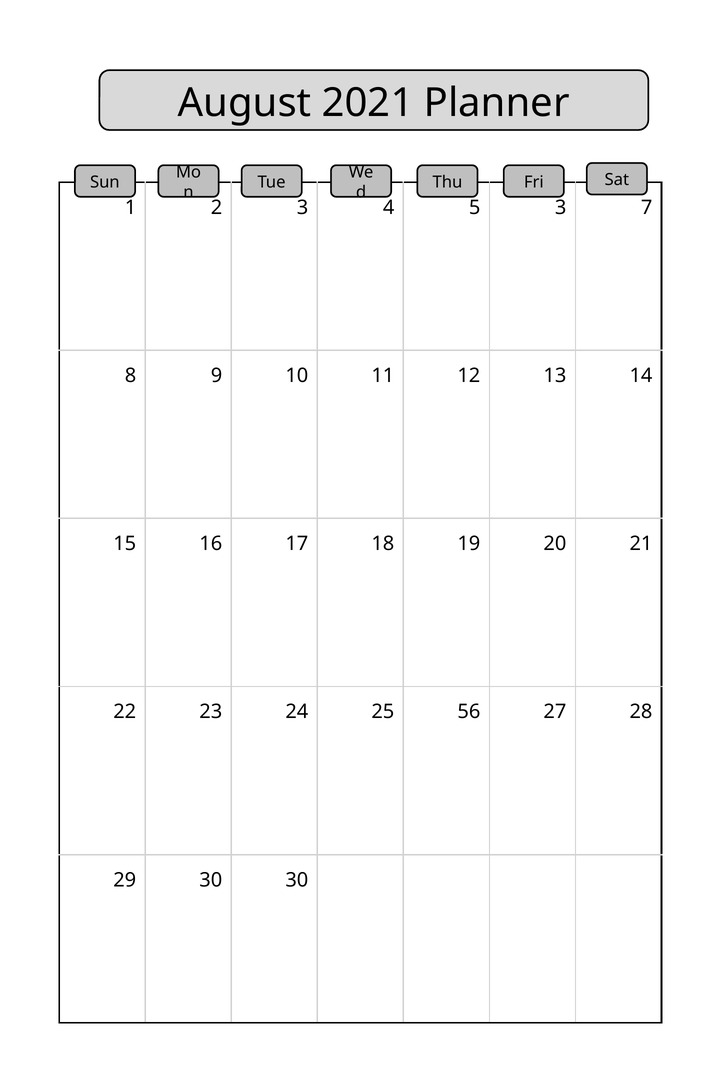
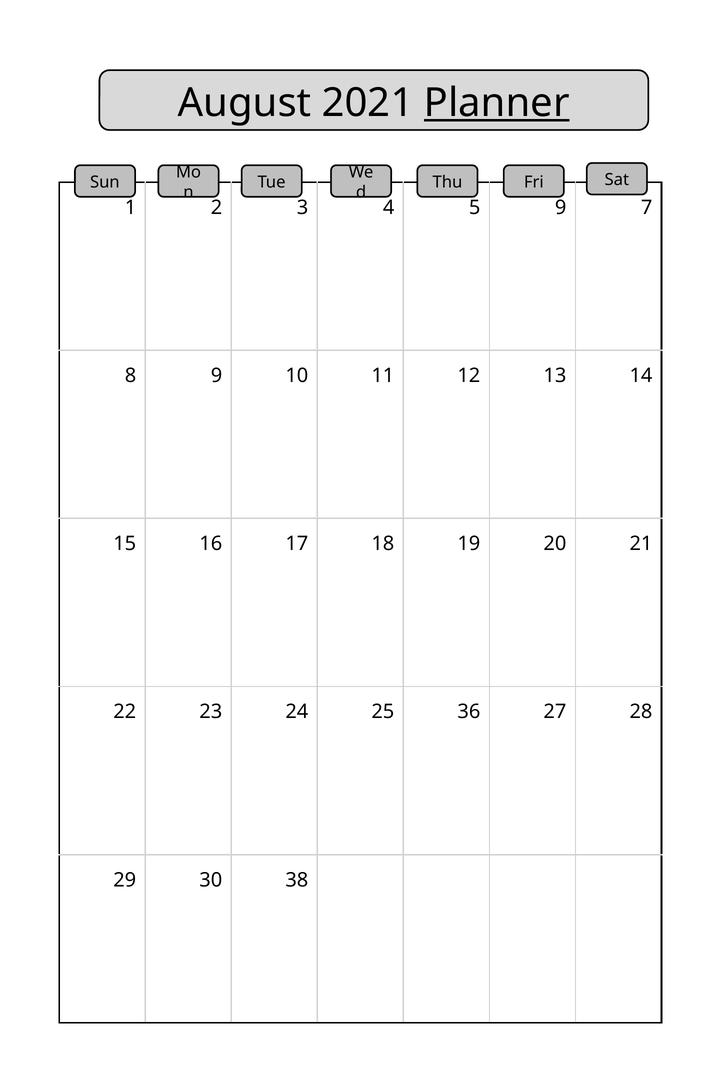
Planner underline: none -> present (497, 103)
5 3: 3 -> 9 (561, 208)
56: 56 -> 36 (469, 712)
30 30: 30 -> 38 (297, 880)
